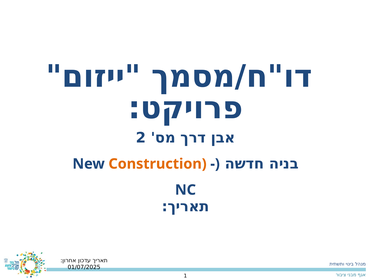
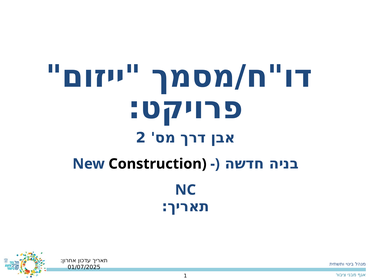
Construction colour: orange -> black (158, 163)
